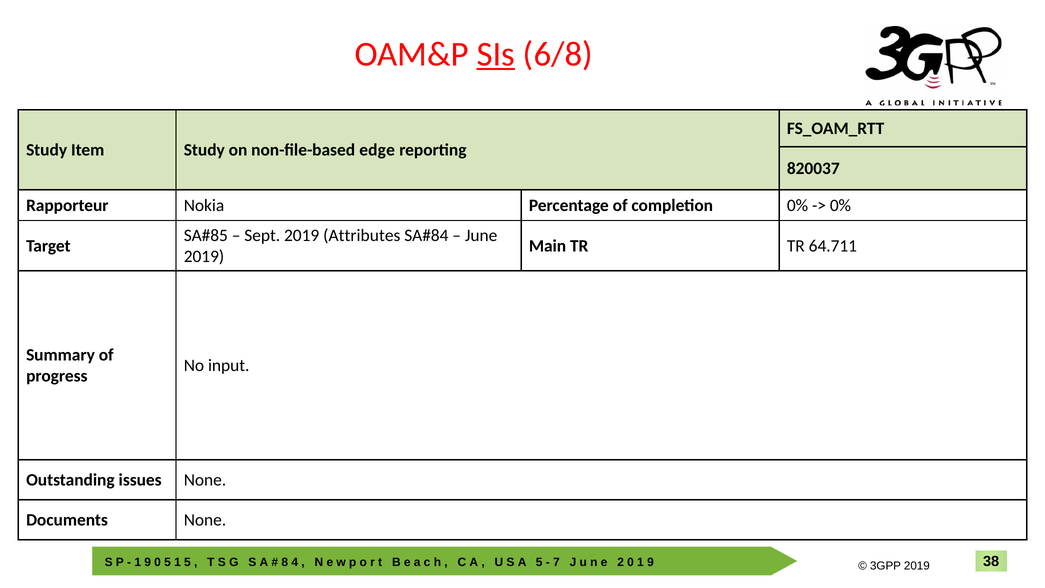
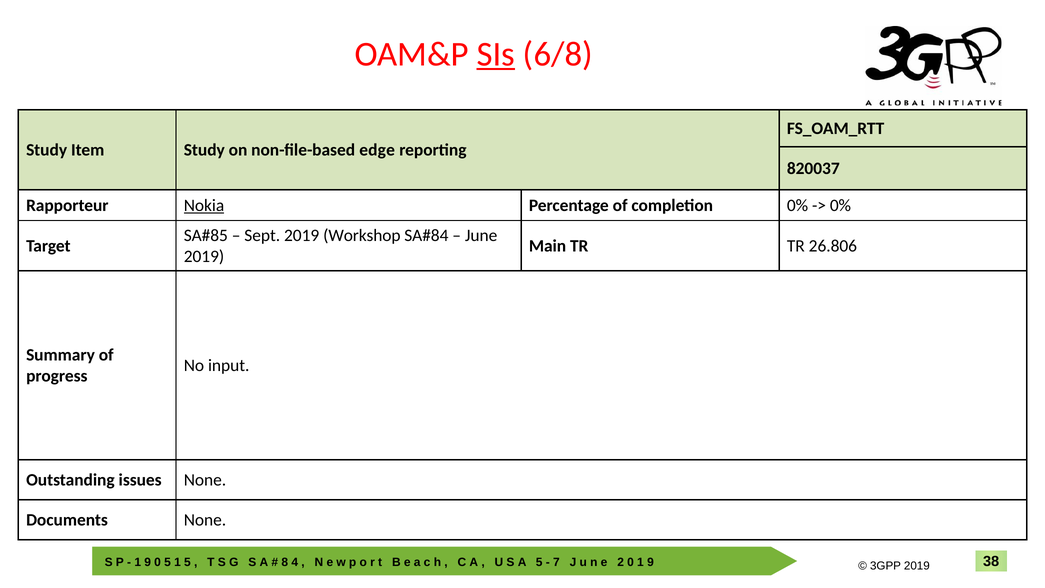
Nokia underline: none -> present (204, 205)
Attributes: Attributes -> Workshop (362, 235)
64.711: 64.711 -> 26.806 (833, 246)
